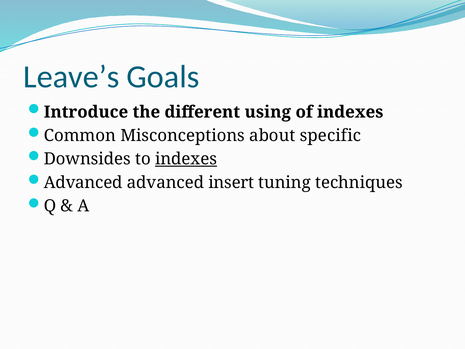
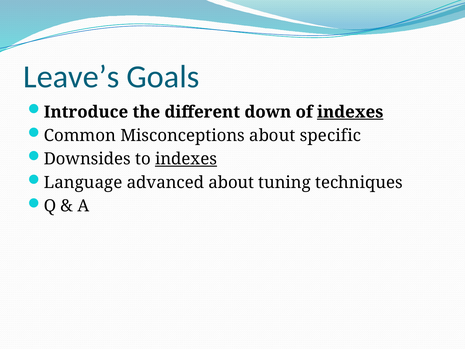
using: using -> down (268, 112)
indexes underline: none -> present (350, 112)
Advanced: Advanced -> Language (83, 182)
advanced insert: insert -> about (231, 182)
